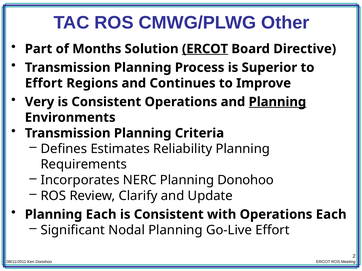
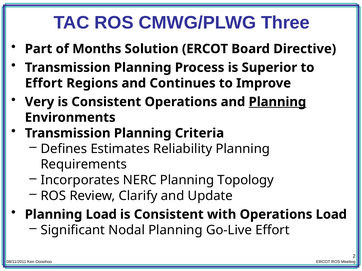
Other: Other -> Three (285, 23)
ERCOT underline: present -> none (205, 49)
Planning Donohoo: Donohoo -> Topology (246, 180)
Planning Each: Each -> Load (101, 215)
Operations Each: Each -> Load (331, 215)
